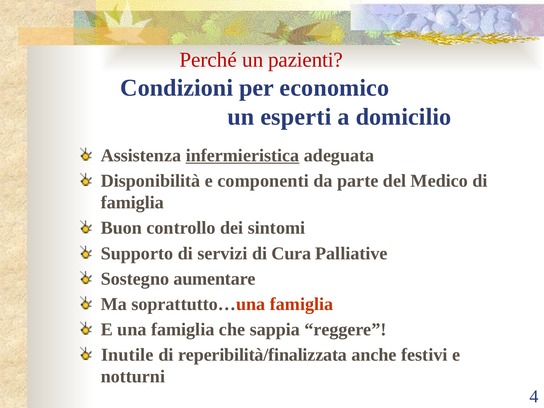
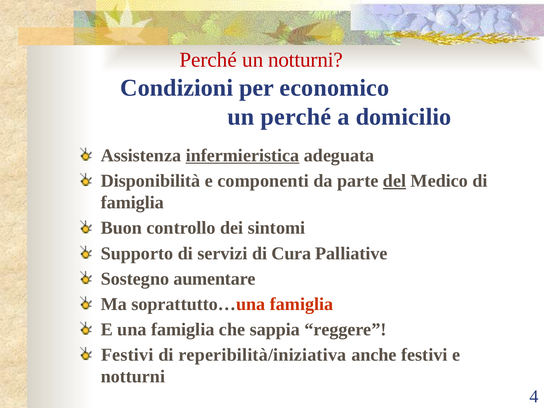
un pazienti: pazienti -> notturni (306, 60)
un esperti: esperti -> perché (296, 117)
del underline: none -> present (395, 181)
Inutile: Inutile -> Festivi (127, 355)
reperibilità/finalizzata: reperibilità/finalizzata -> reperibilità/iniziativa (262, 355)
